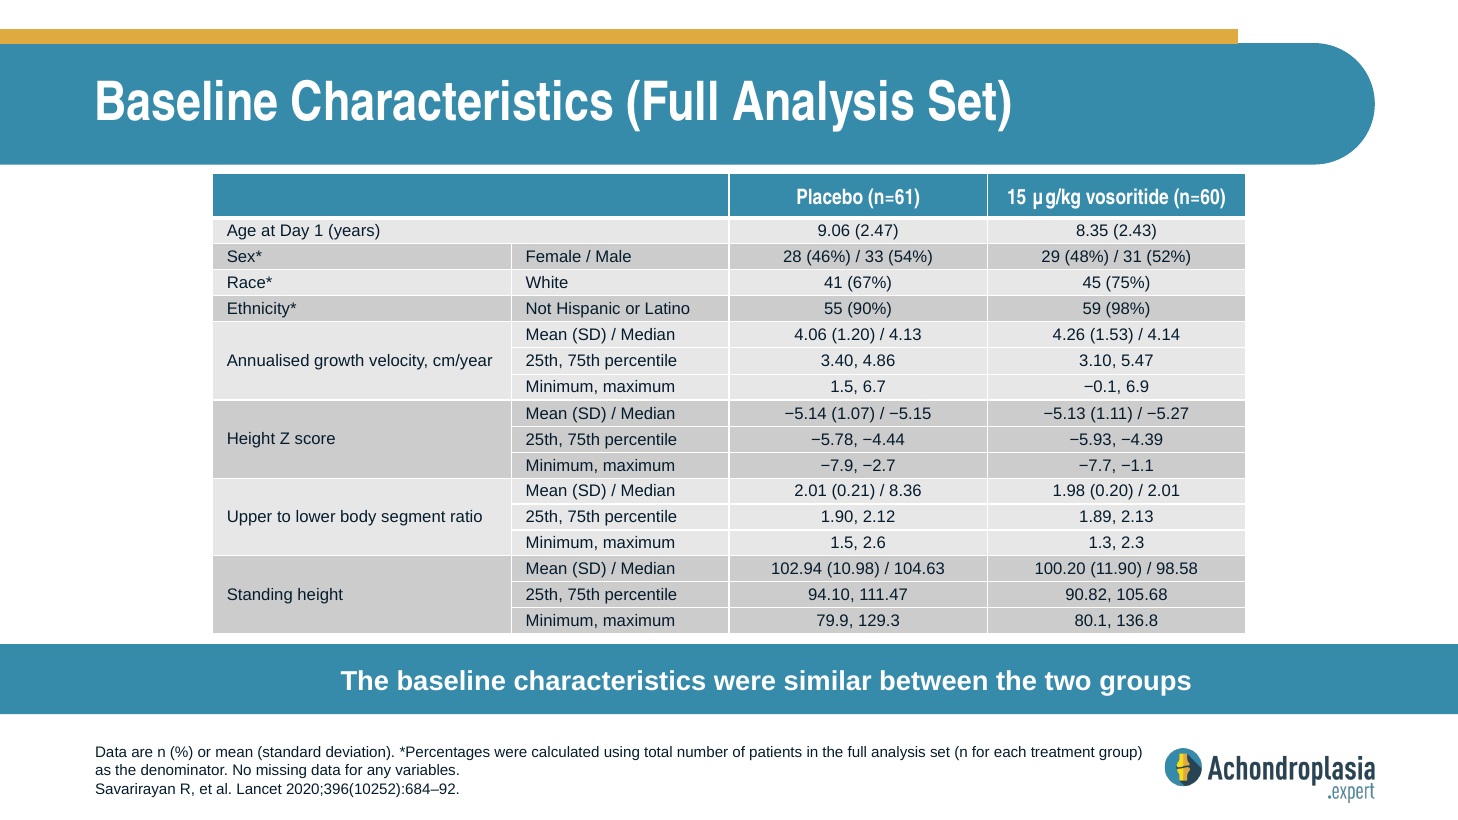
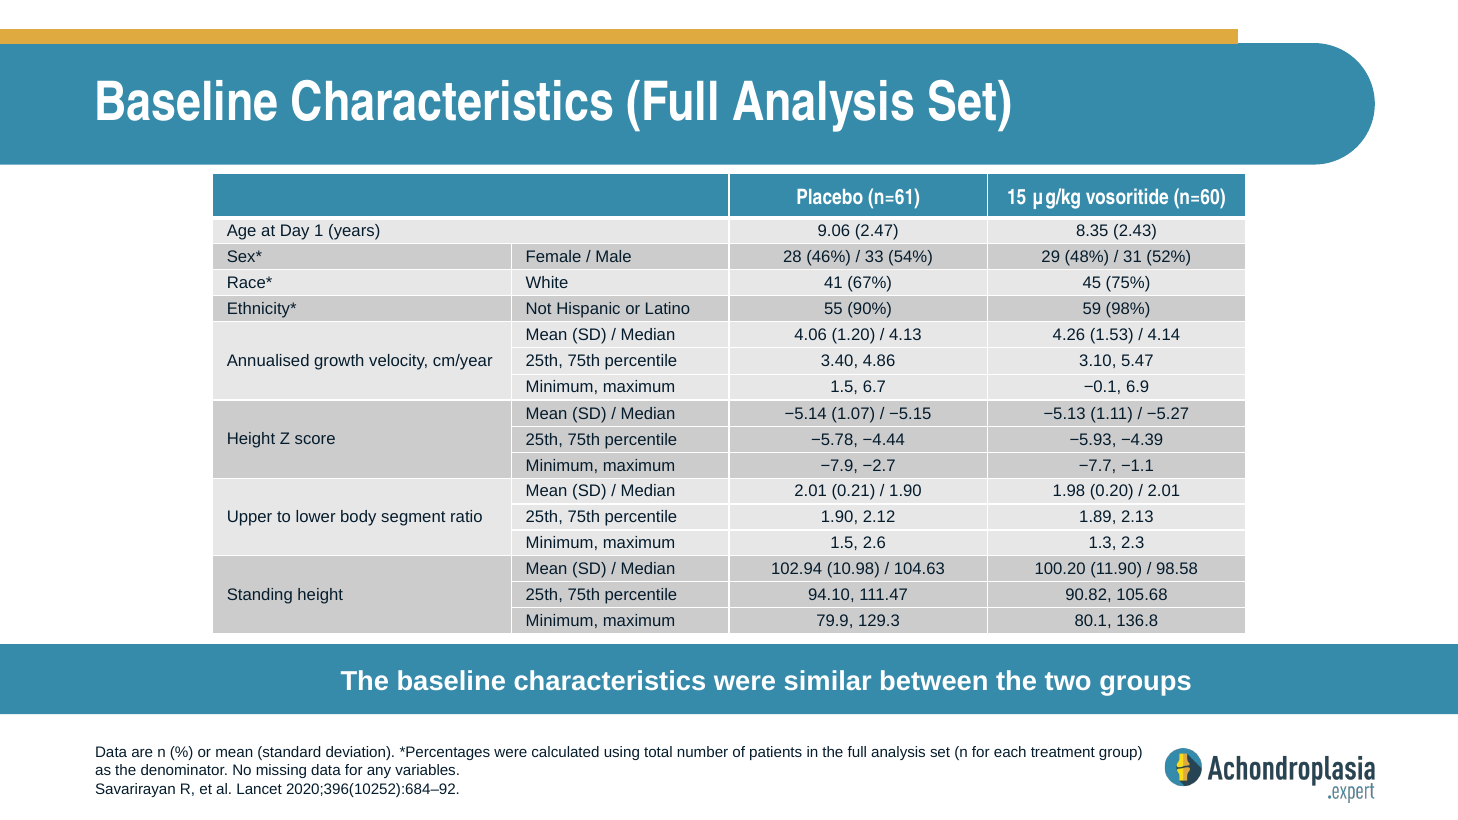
8.36: 8.36 -> 1.90 (905, 492)
